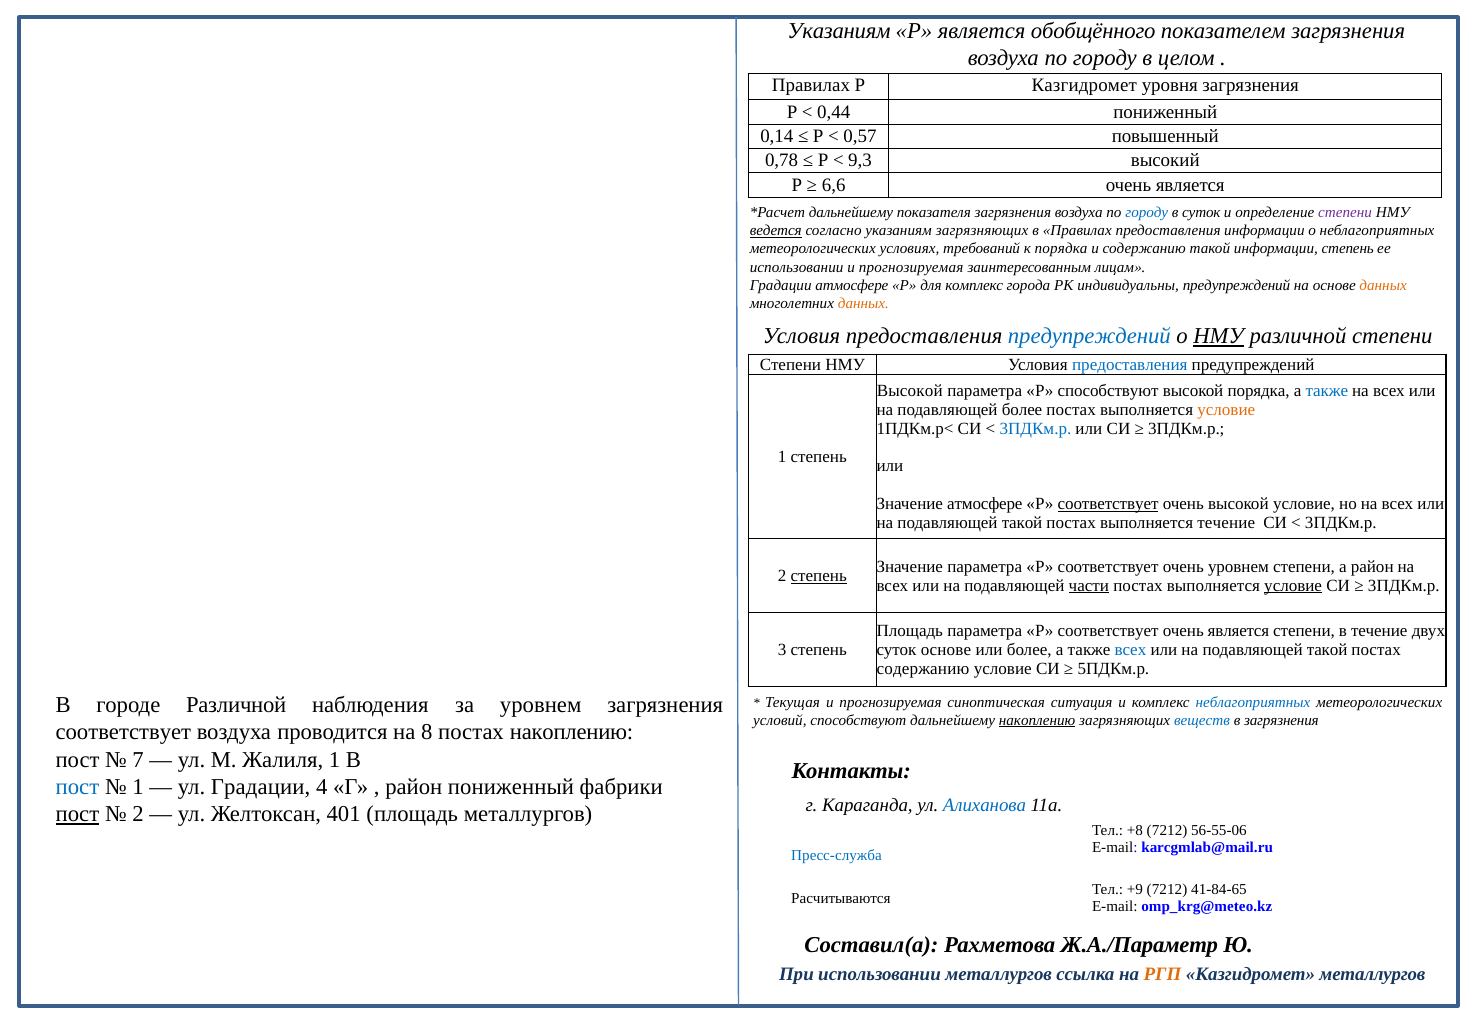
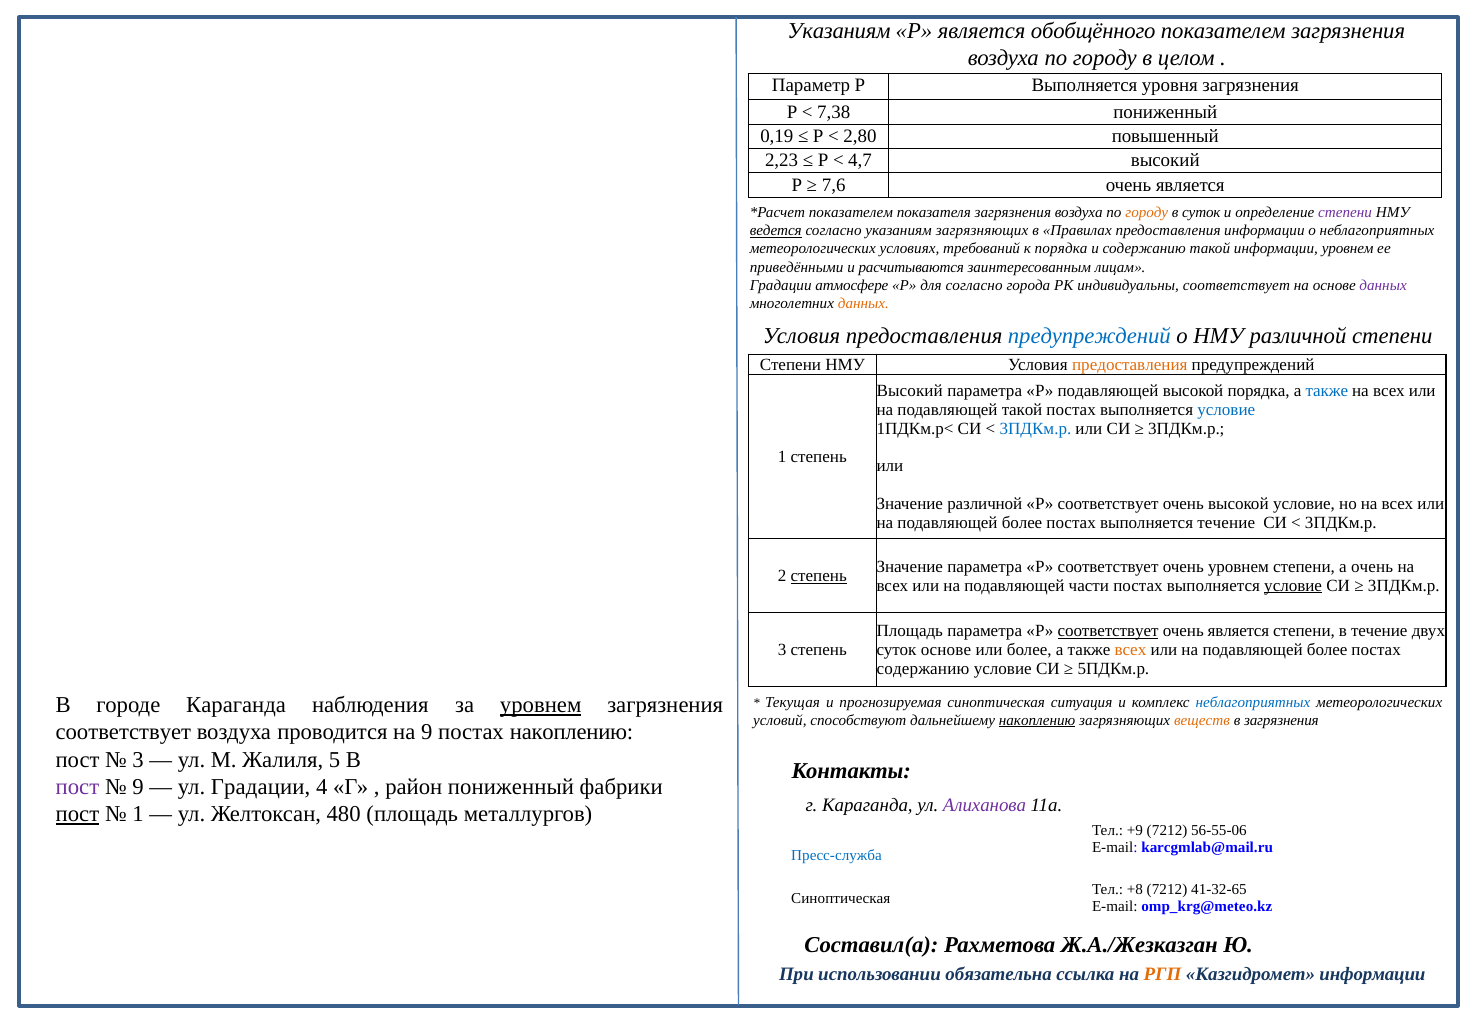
Правилах: Правилах -> Параметр (811, 86)
Р Казгидромет: Казгидромет -> Выполняется (1084, 86)
0,44: 0,44 -> 7,38 (834, 112)
0,14: 0,14 -> 0,19 (777, 136)
0,57: 0,57 -> 2,80 (860, 136)
0,78: 0,78 -> 2,23 (782, 160)
9,3: 9,3 -> 4,7 (860, 160)
6,6: 6,6 -> 7,6 (834, 185)
дальнейшему: дальнейшему -> показателем (851, 212)
городу colour: blue -> orange (1147, 212)
информации степень: степень -> уровнем (1348, 249)
использовании: использовании -> приведёнными (797, 267)
прогнозируемая: прогнозируемая -> расчитываются (911, 267)
для комплекс: комплекс -> согласно (974, 285)
индивидуальны предупреждений: предупреждений -> соответствует (1236, 285)
данных colour: orange -> purple (1383, 285)
НМУ underline: present -> none (1219, 336)
предоставления colour: blue -> orange (1130, 364)
Высокой: Высокой -> Высокий (910, 391)
Р способствуют: способствуют -> подавляющей (1108, 391)
подавляющей более: более -> такой (1022, 409)
условие colour: orange -> blue (1226, 409)
Значение атмосфере: атмосфере -> различной (985, 504)
соответствует underline: present -> none (1108, 504)
такой: такой -> более (1022, 523)
а район: район -> очень (1372, 566)
части underline: present -> none (1089, 585)
соответствует underline: none -> present (1108, 631)
всех colour: blue -> orange (1130, 650)
такой: такой -> более (1327, 650)
городе Различной: Различной -> Караганда (236, 705)
уровнем underline: none -> present (541, 705)
веществ colour: blue -> orange (1202, 720)
на 8: 8 -> 9 (427, 732)
7: 7 -> 3 (138, 759)
Жалиля 1: 1 -> 5 (335, 759)
пост colour: blue -> purple (77, 787)
1: 1 -> 9 (138, 787)
Алиханова colour: blue -> purple (984, 805)
2: 2 -> 1 (138, 814)
401: 401 -> 480 (344, 814)
+8: +8 -> +9 (1135, 830)
+9: +9 -> +8 (1135, 889)
41-84-65: 41-84-65 -> 41-32-65 (1219, 889)
Расчитываются: Расчитываются -> Синоптическая (841, 898)
Ж.А./Параметр: Ж.А./Параметр -> Ж.А./Жезказган (1139, 945)
использовании металлургов: металлургов -> обязательна (999, 974)
Казгидромет металлургов: металлургов -> информации (1372, 974)
